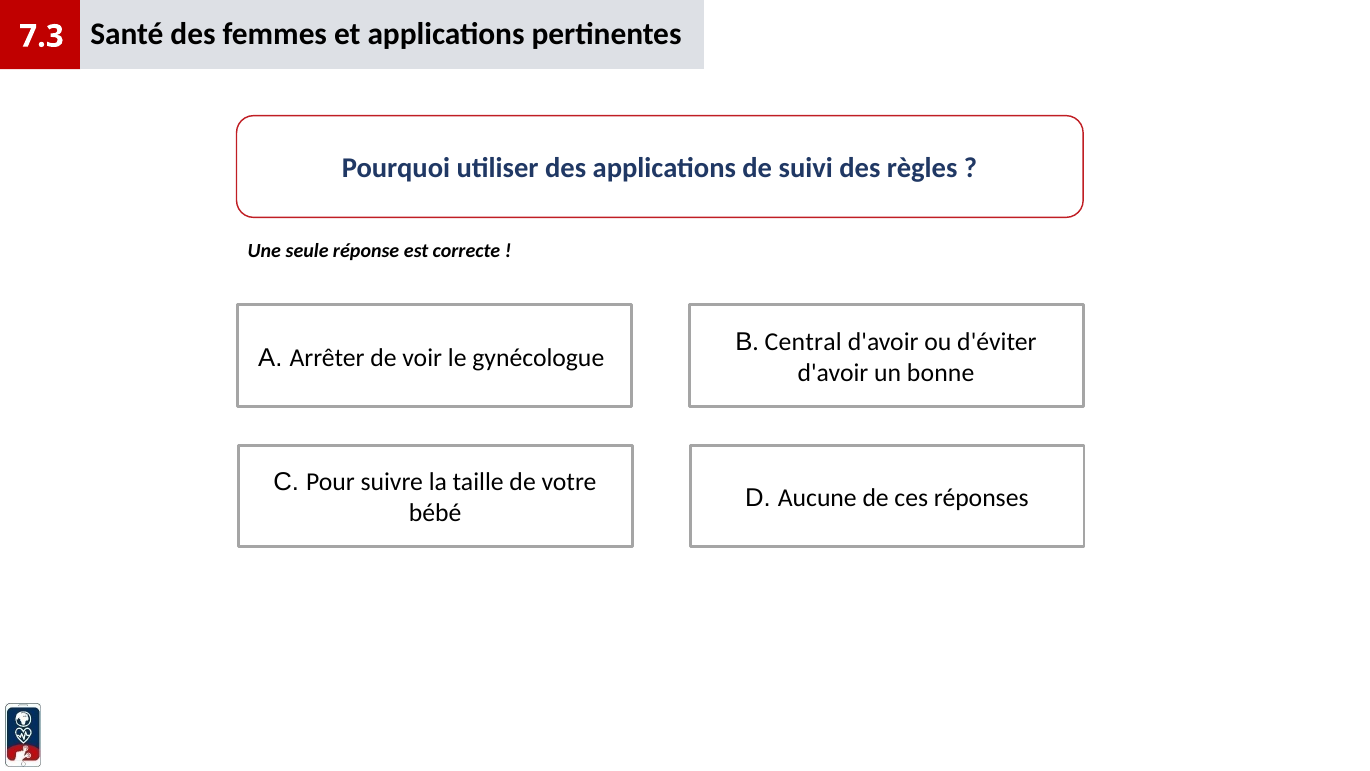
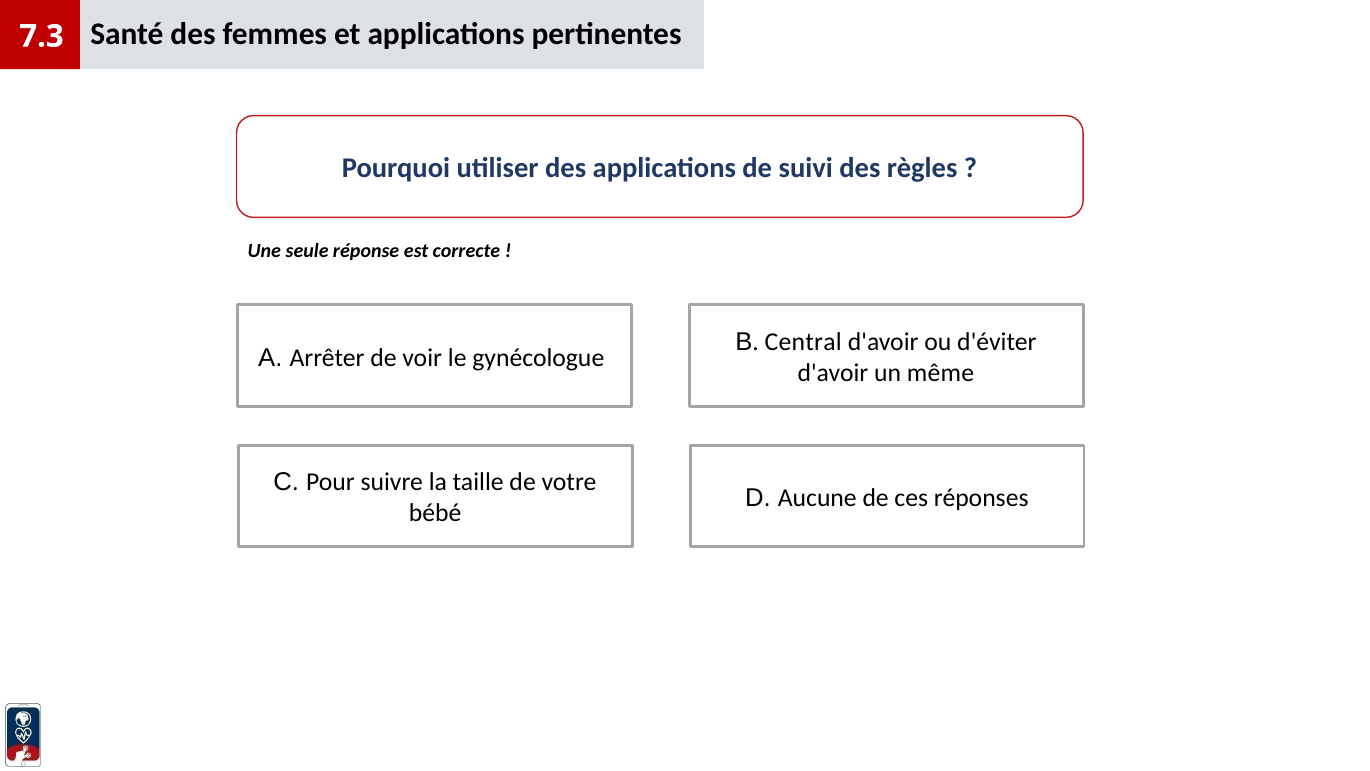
bonne: bonne -> même (941, 373)
